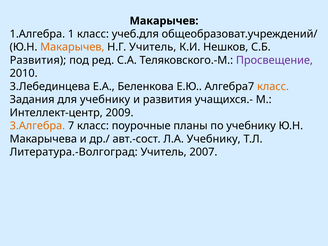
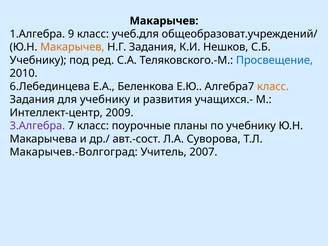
1: 1 -> 9 (71, 34)
Н.Г Учитель: Учитель -> Задания (153, 47)
Развития: Развития -> Учебнику (38, 60)
Просвещение colour: purple -> blue (274, 60)
3.Лебединцева: 3.Лебединцева -> 6.Лебединцева (50, 86)
3.Алгебра colour: orange -> purple (37, 126)
Л.А Учебнику: Учебнику -> Суворова (214, 139)
Литература.-Волгоград: Литература.-Волгоград -> Макарычев.-Волгоград (74, 152)
